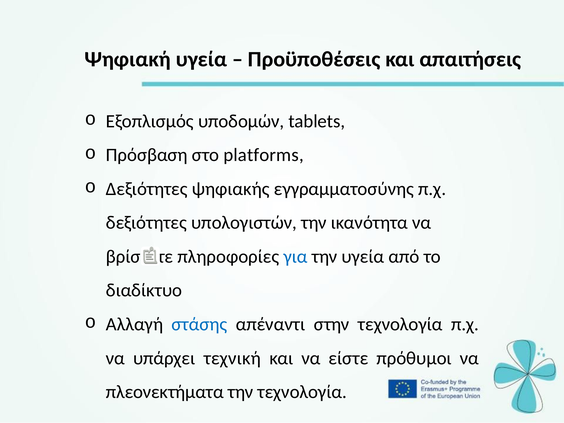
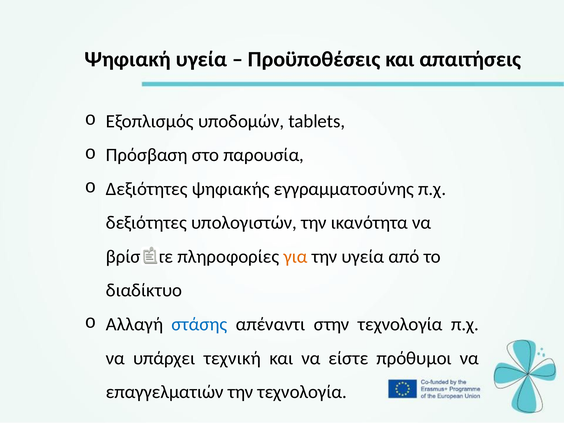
platforms: platforms -> παρουσία (264, 155)
για colour: blue -> orange (296, 257)
πλεονεκτήματα: πλεονεκτήματα -> επαγγελματιών (165, 392)
